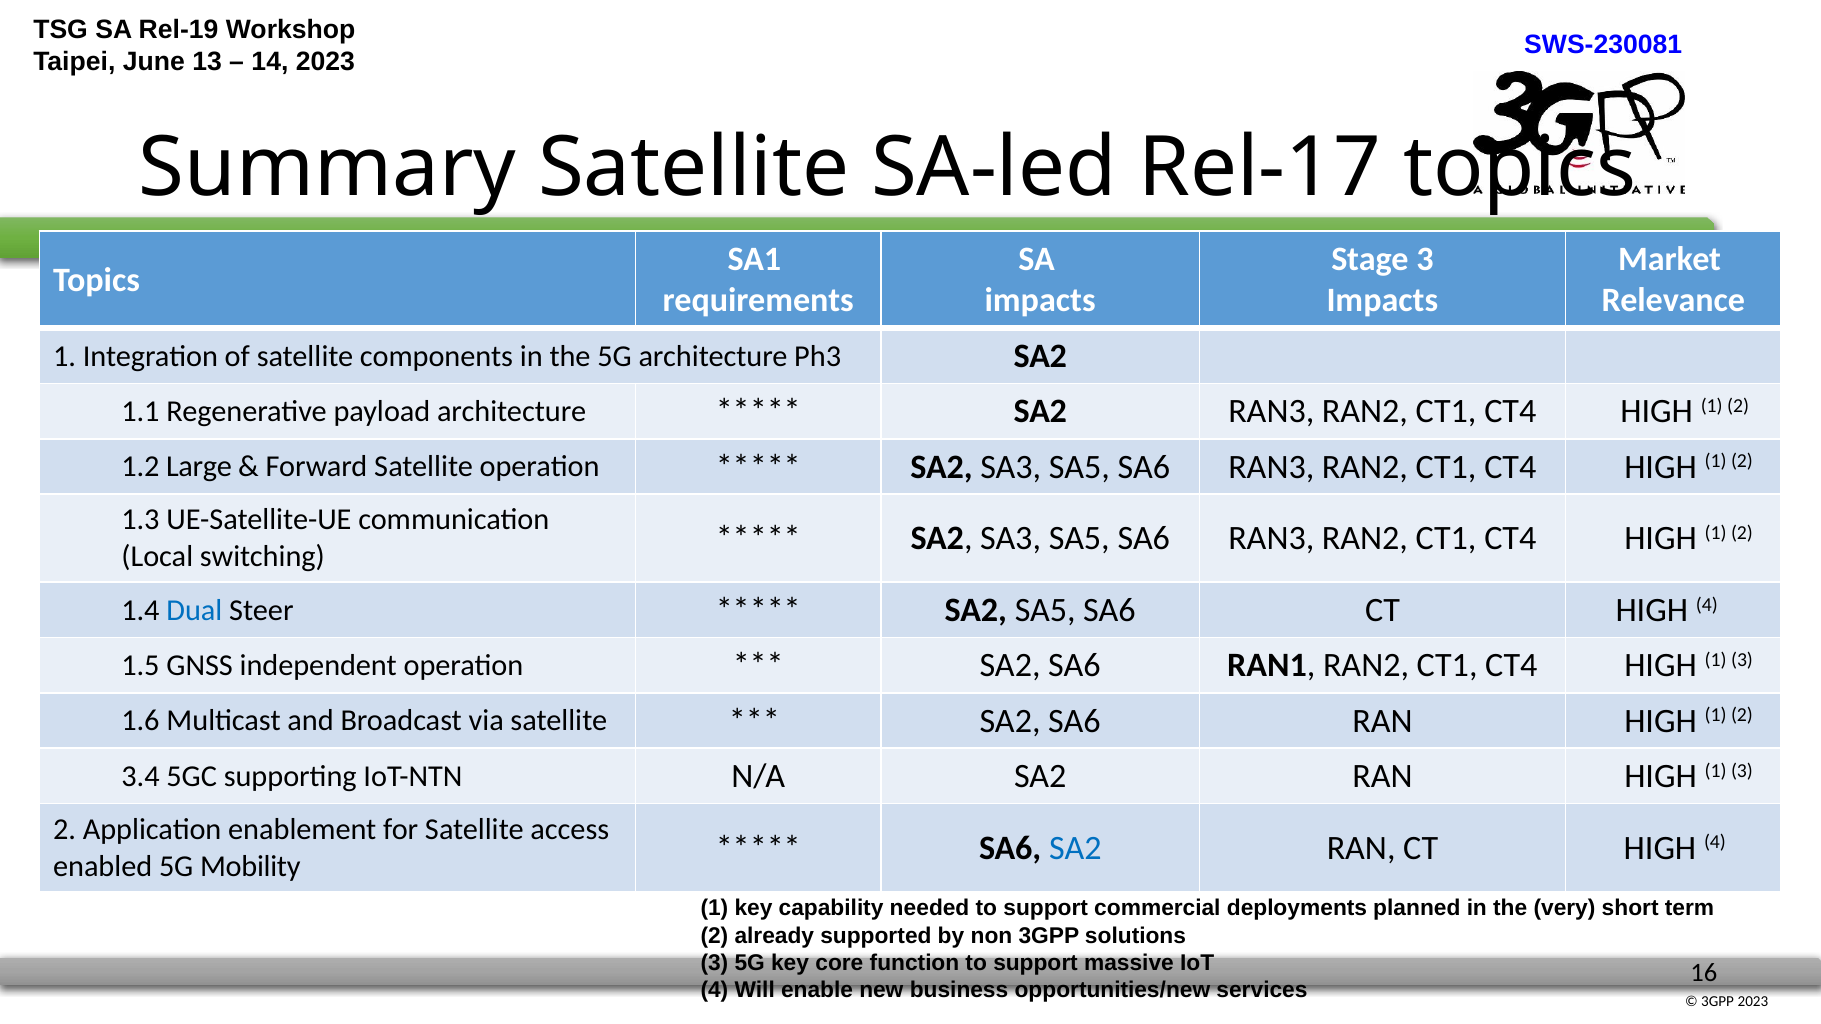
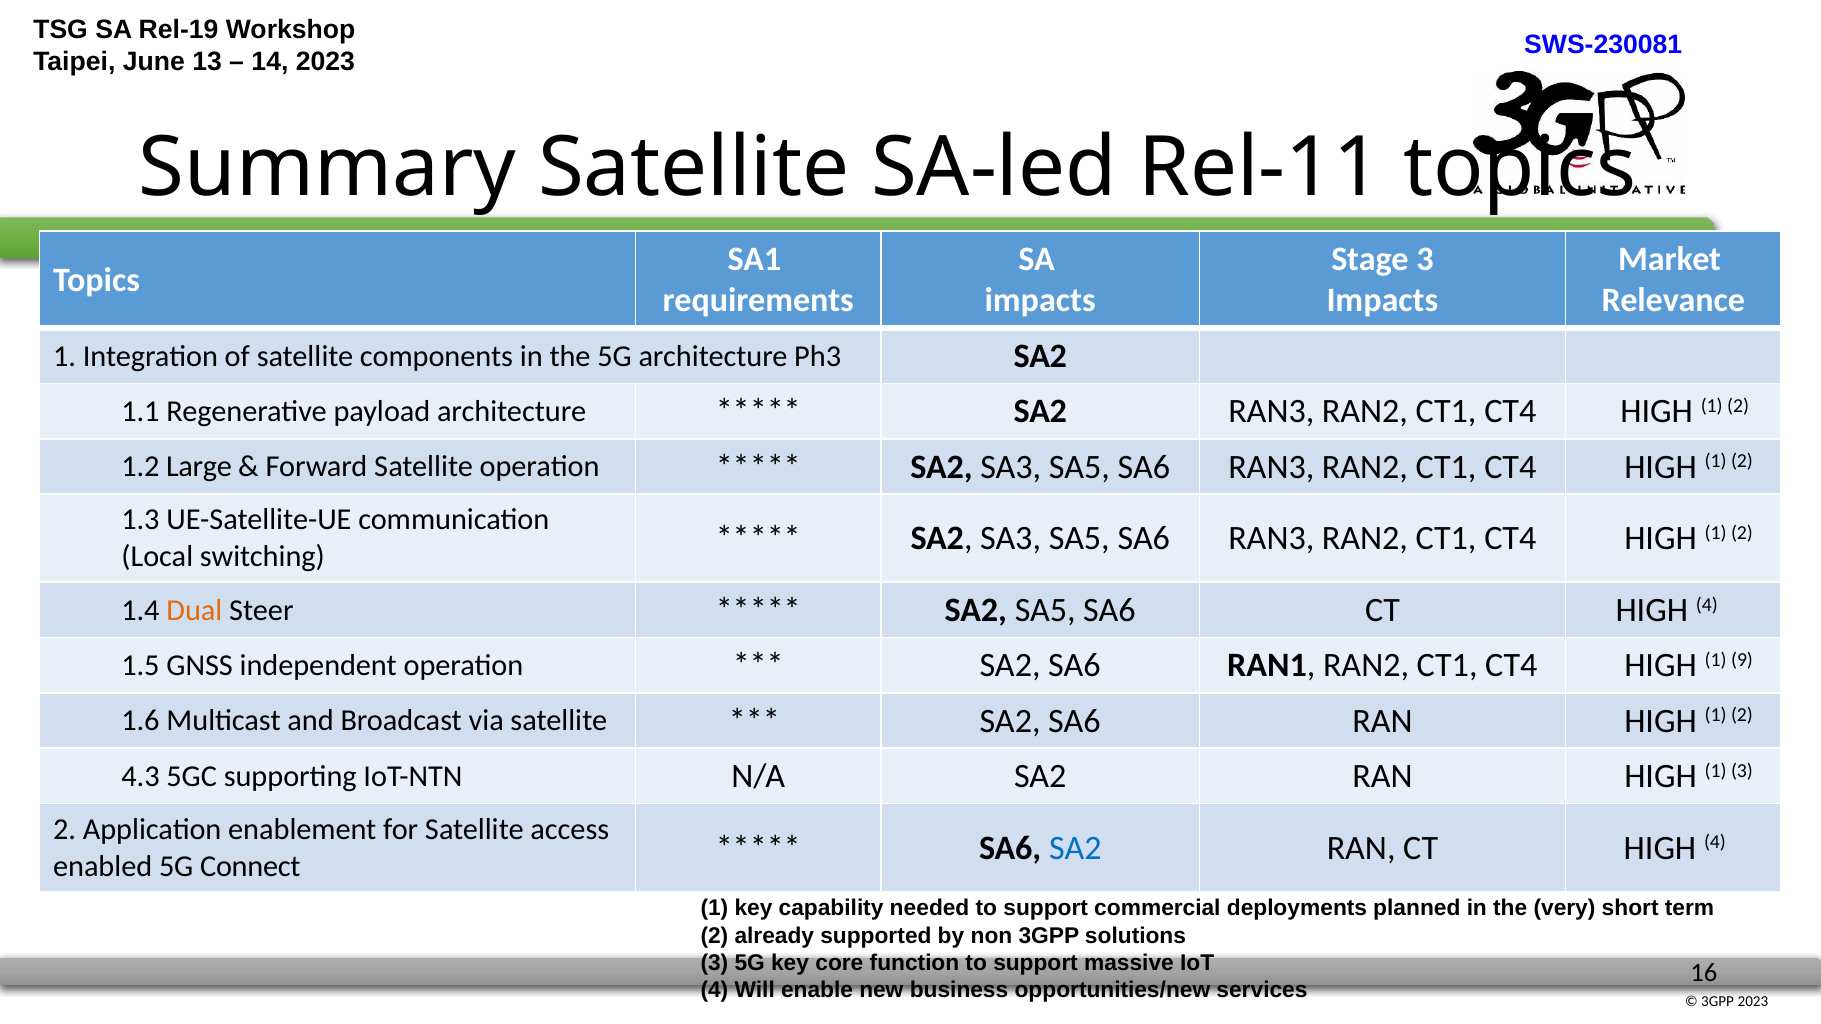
Rel-17: Rel-17 -> Rel-11 (1260, 168)
Dual colour: blue -> orange (194, 610)
CT4 HIGH 1 3: 3 -> 9 (1742, 660)
3.4: 3.4 -> 4.3 (141, 776)
Mobility: Mobility -> Connect (250, 867)
